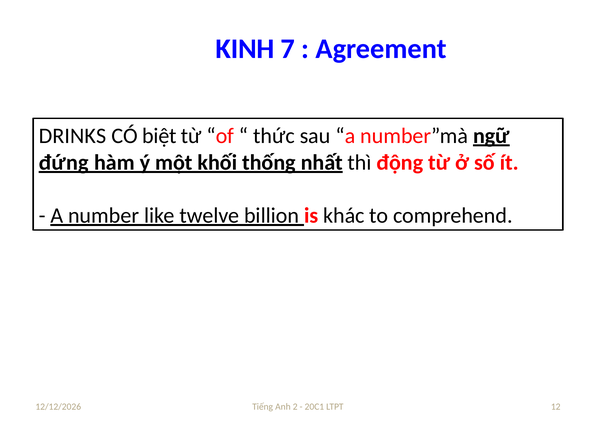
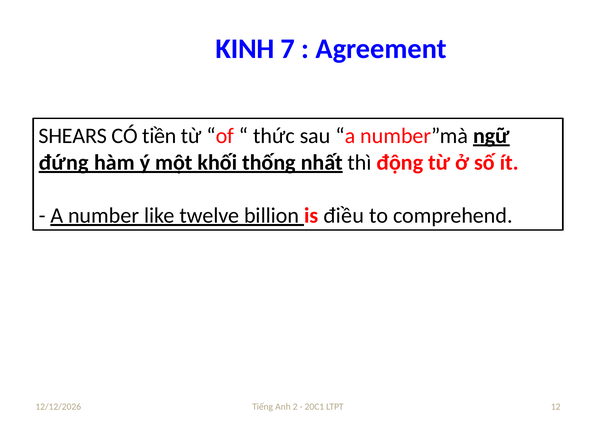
DRINKS: DRINKS -> SHEARS (73, 136)
biệt: biệt -> tiền (159, 136)
khác: khác -> điều (344, 215)
